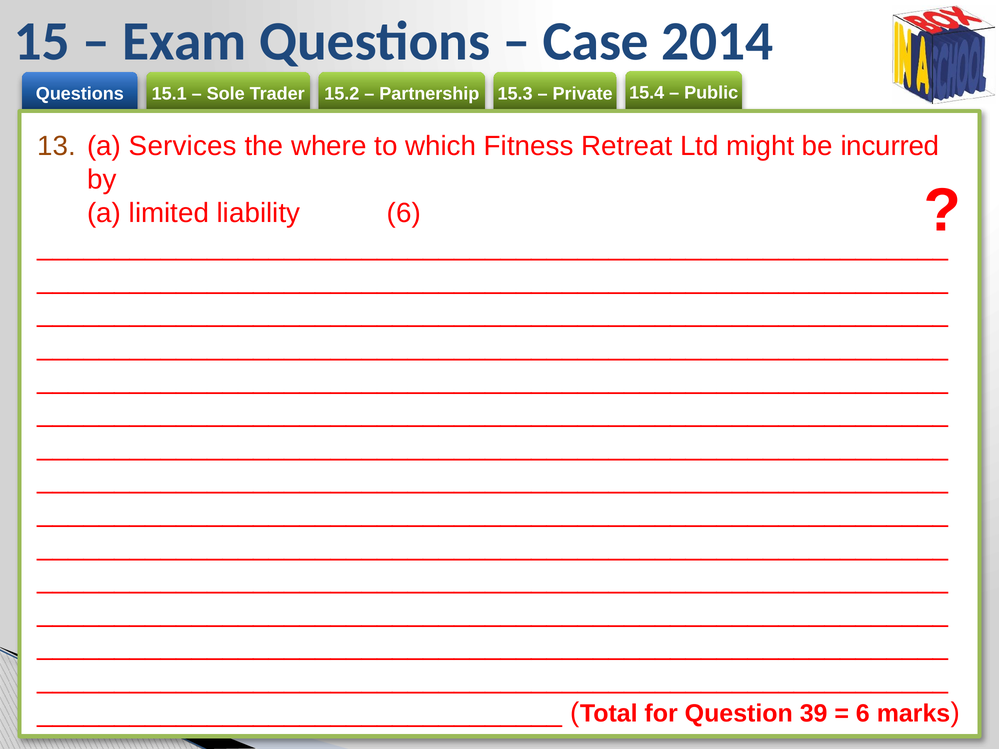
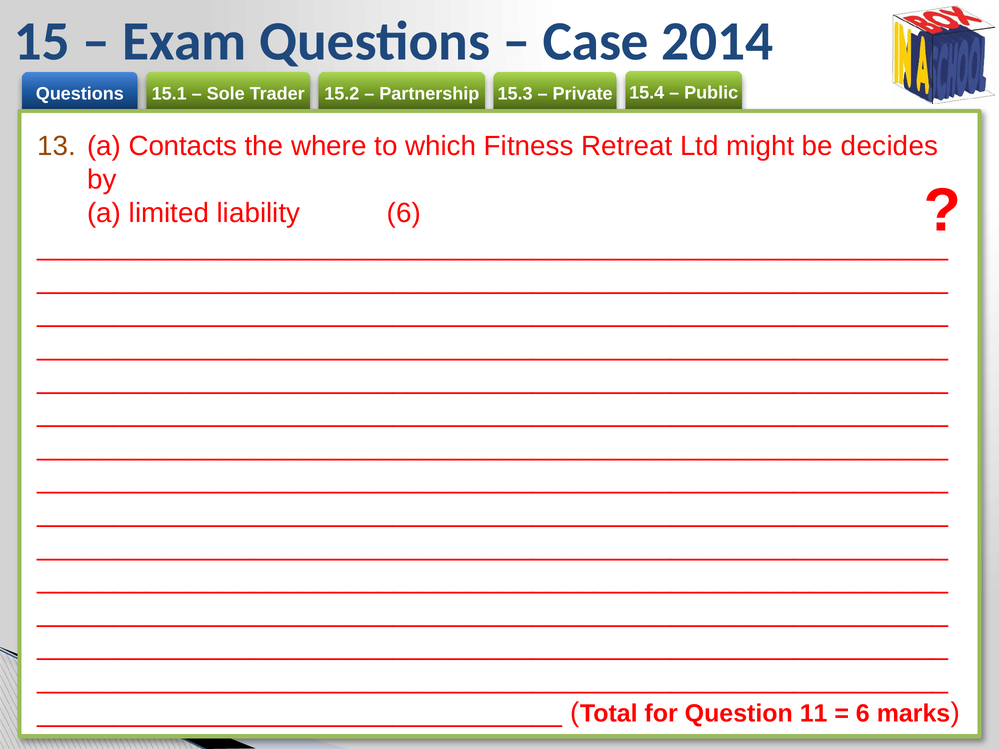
Services: Services -> Contacts (183, 146)
incurred: incurred -> decides (890, 146)
39: 39 -> 11 (814, 714)
